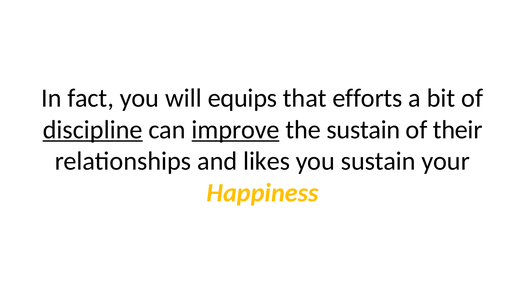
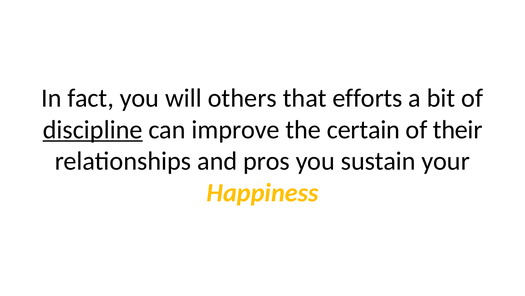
equips: equips -> others (242, 98)
improve underline: present -> none (236, 129)
the sustain: sustain -> certain (363, 129)
likes: likes -> pros (267, 161)
